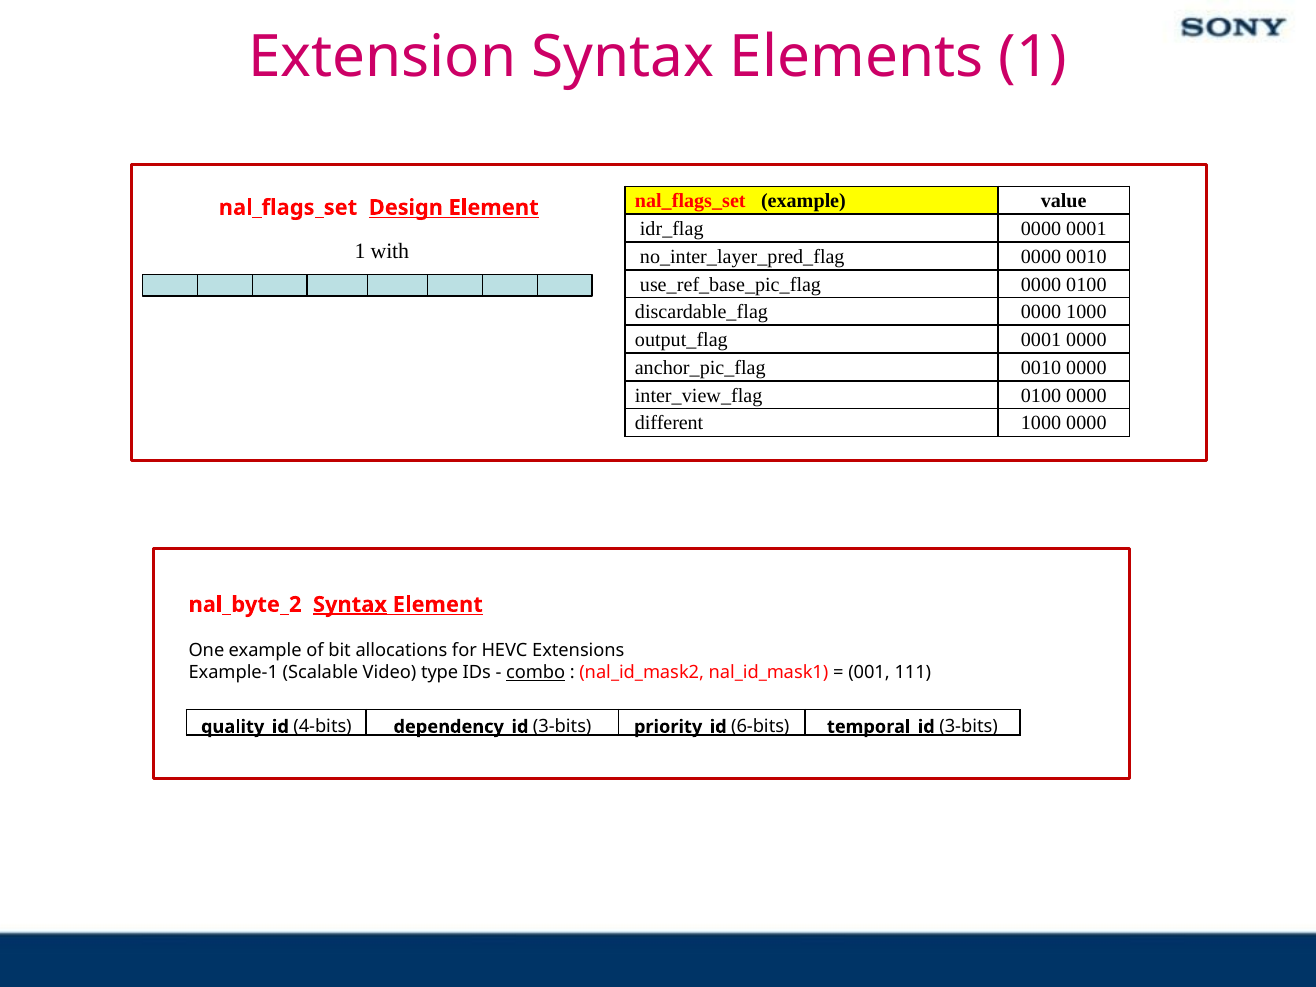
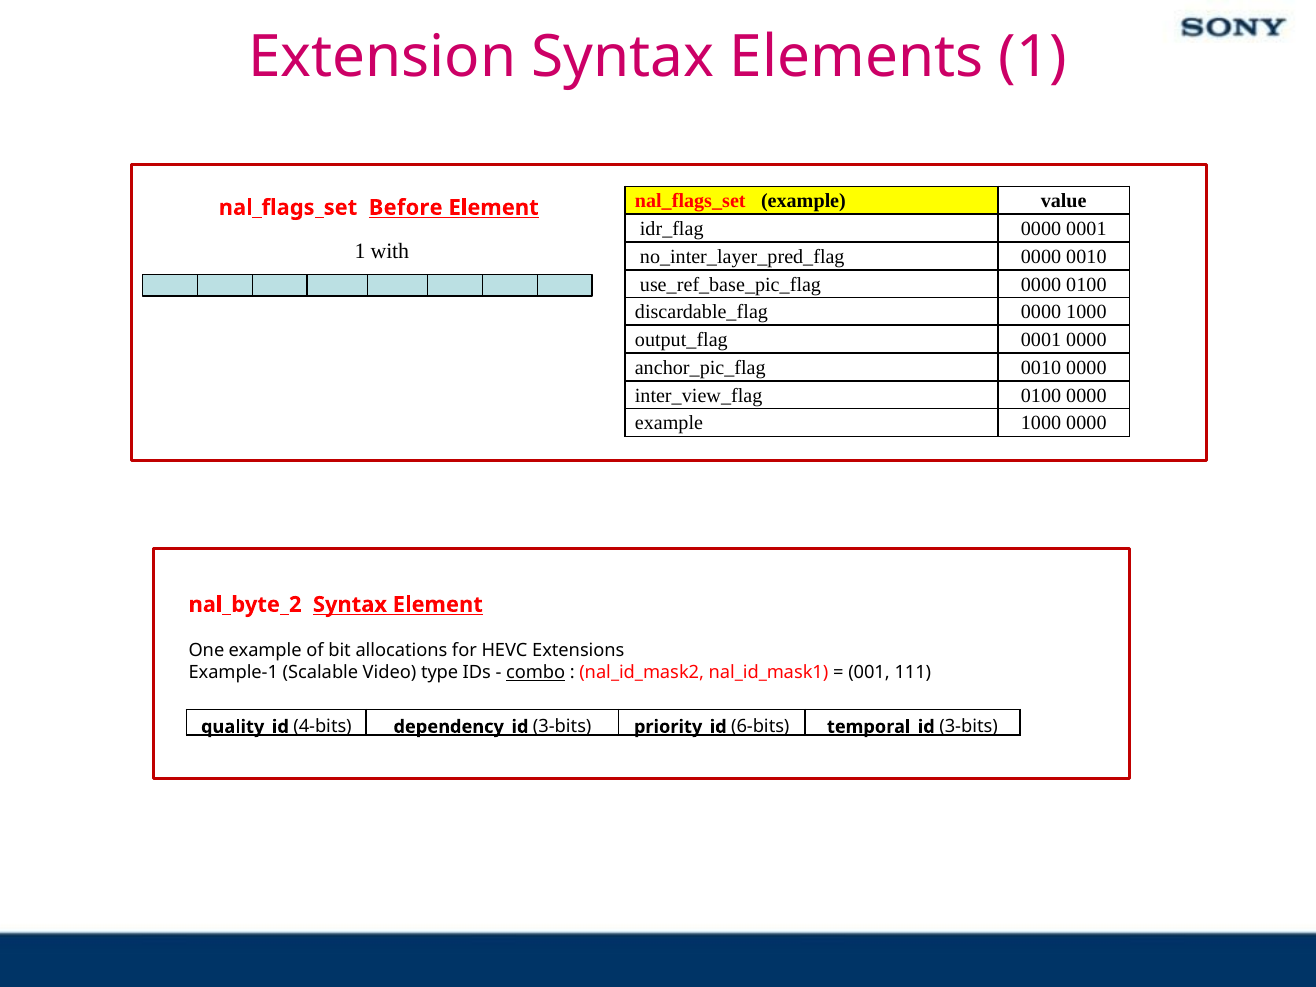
Design: Design -> Before (406, 208)
different: different -> example (669, 423)
Syntax underline: present -> none (350, 605)
